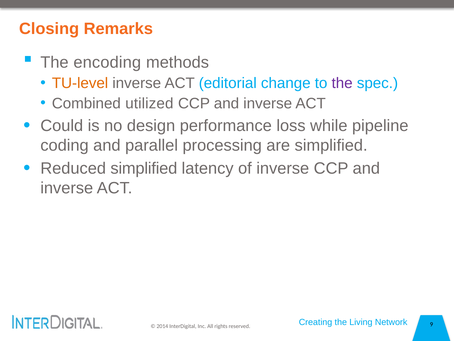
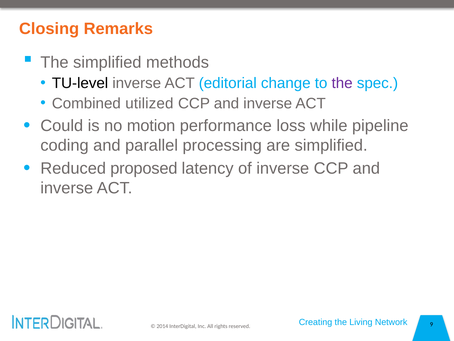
The encoding: encoding -> simplified (107, 62)
TU-level colour: orange -> black (80, 83)
design: design -> motion (151, 126)
Reduced simplified: simplified -> proposed (144, 168)
